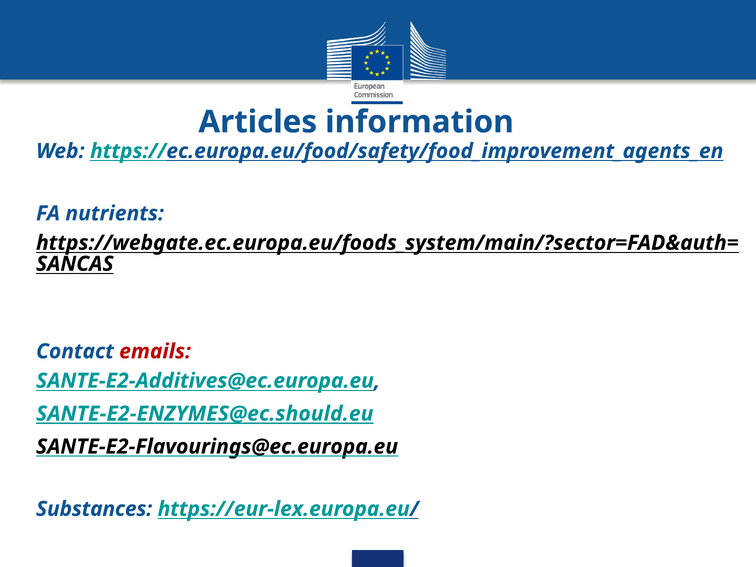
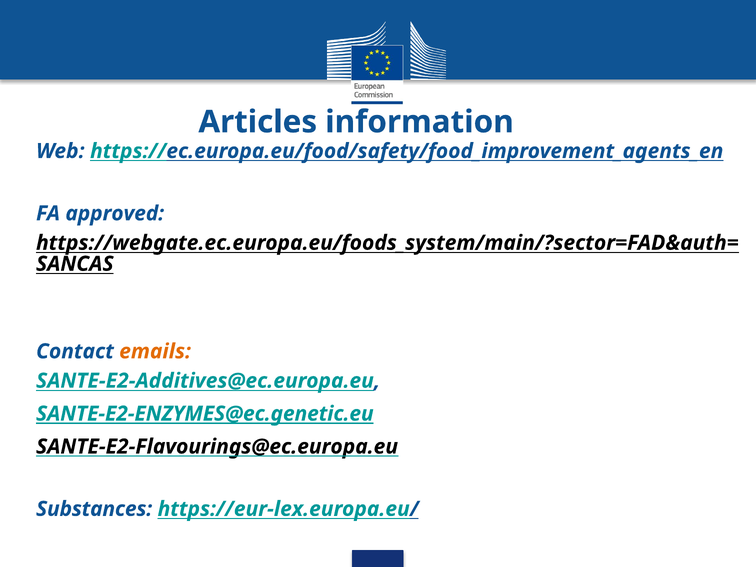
nutrients: nutrients -> approved (115, 213)
emails colour: red -> orange (155, 351)
SANTE-E2-ENZYMES@ec.should.eu: SANTE-E2-ENZYMES@ec.should.eu -> SANTE-E2-ENZYMES@ec.genetic.eu (205, 414)
